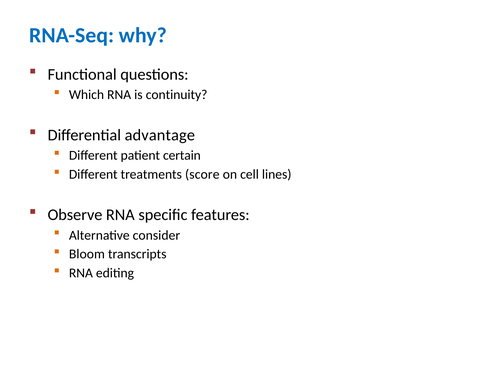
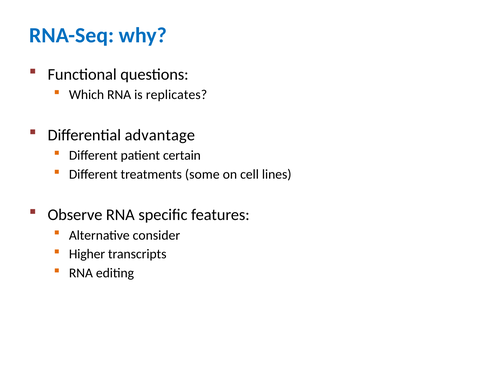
continuity: continuity -> replicates (177, 95)
score: score -> some (202, 174)
Bloom: Bloom -> Higher (87, 254)
